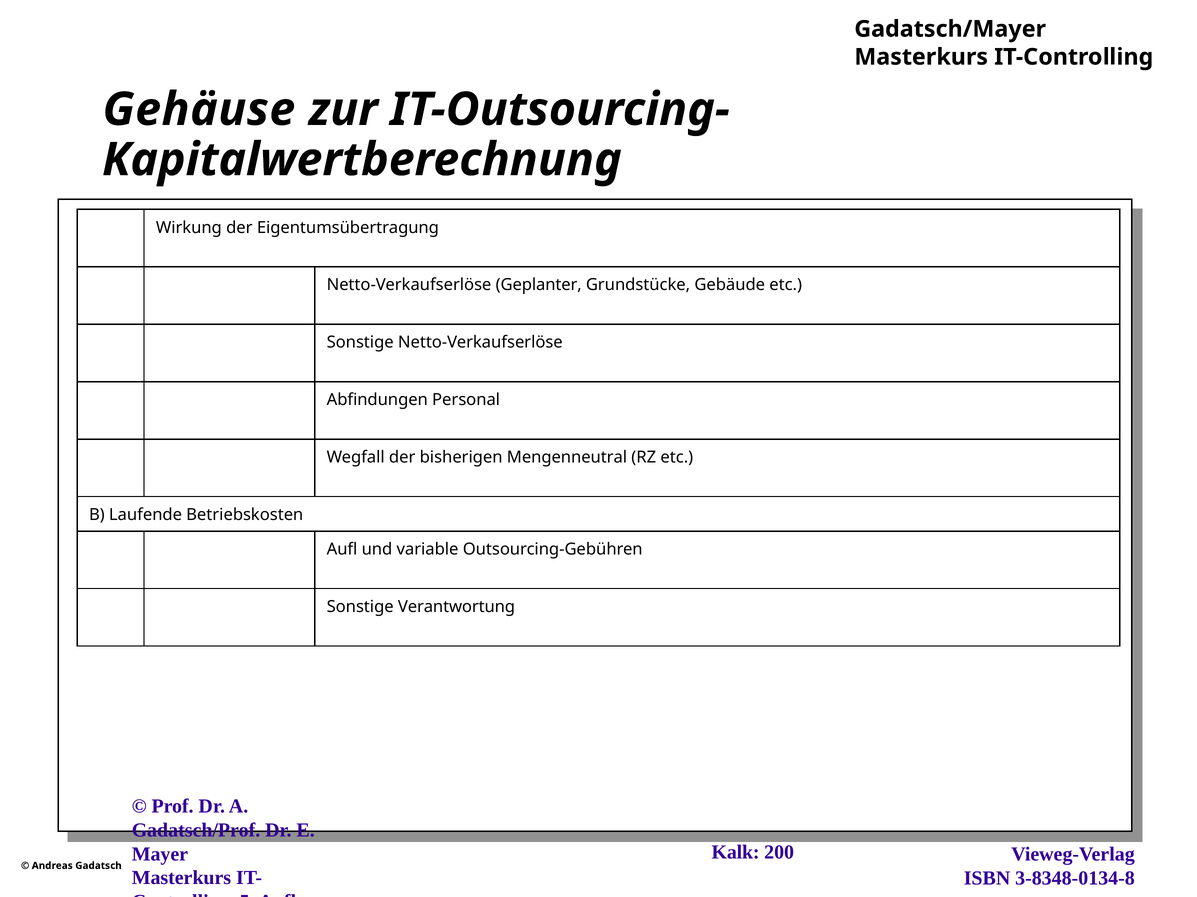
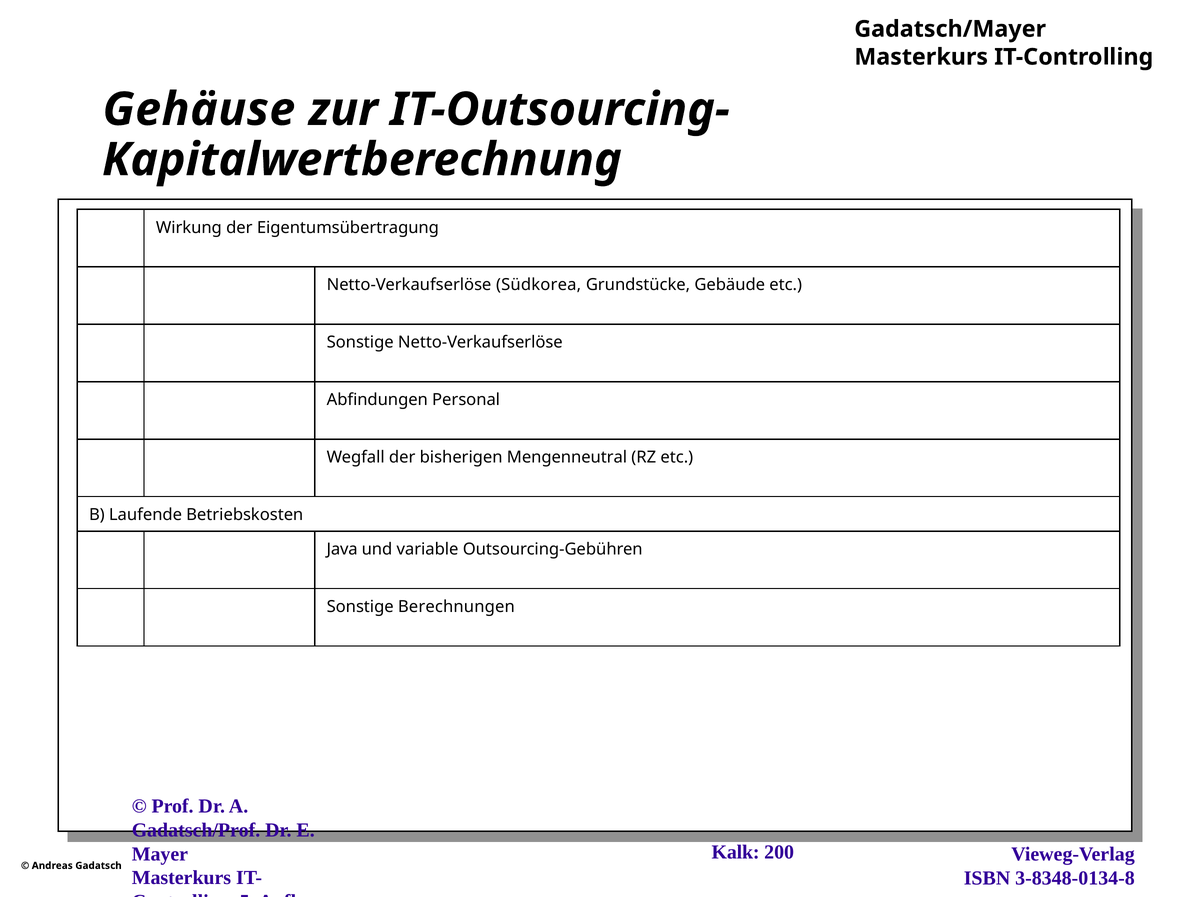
Geplanter: Geplanter -> Südkorea (539, 285)
Aufl: Aufl -> Java (342, 550)
Verantwortung: Verantwortung -> Berechnungen (456, 607)
